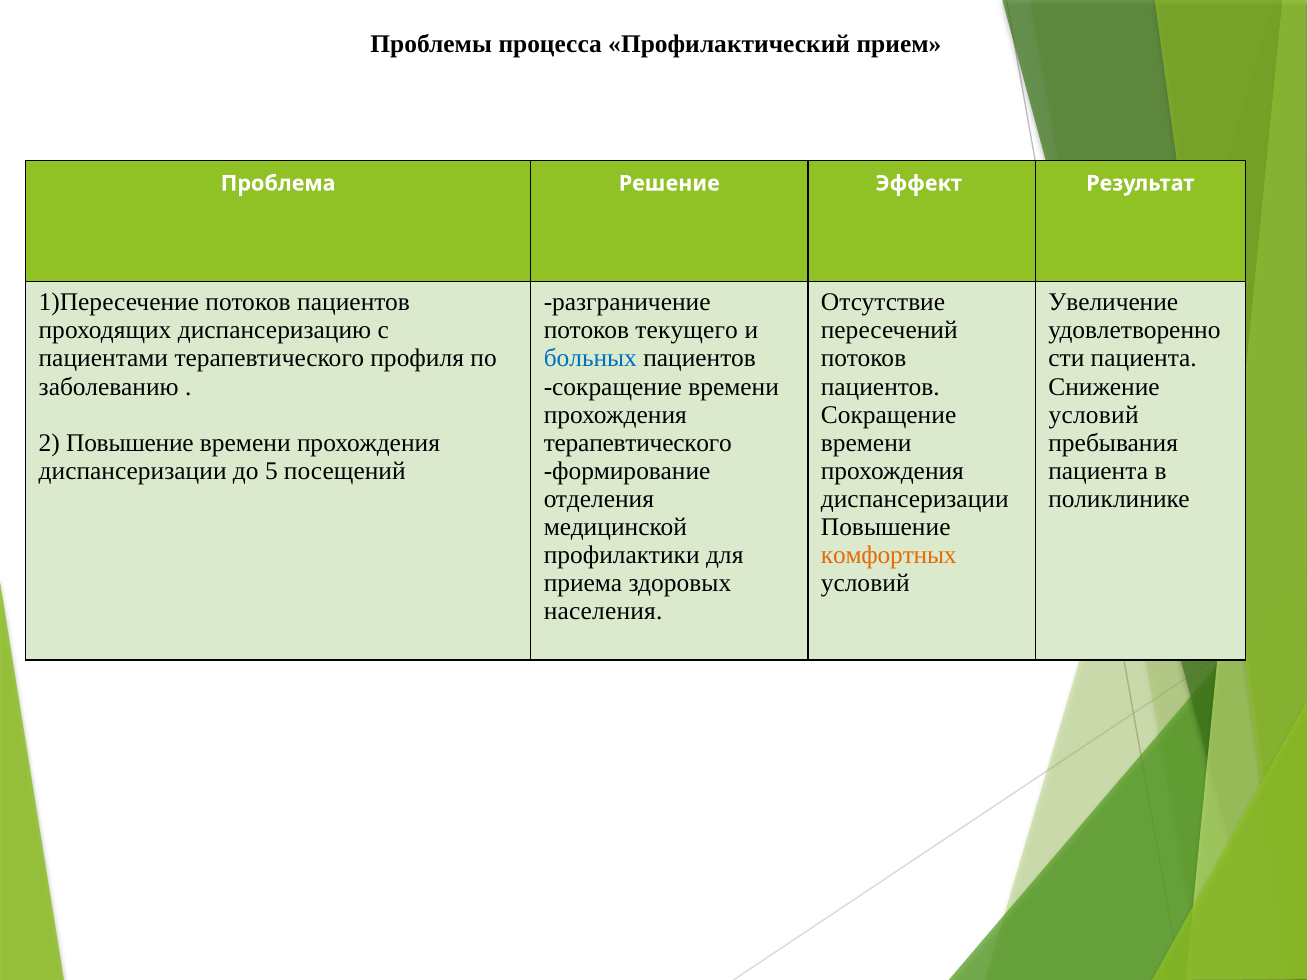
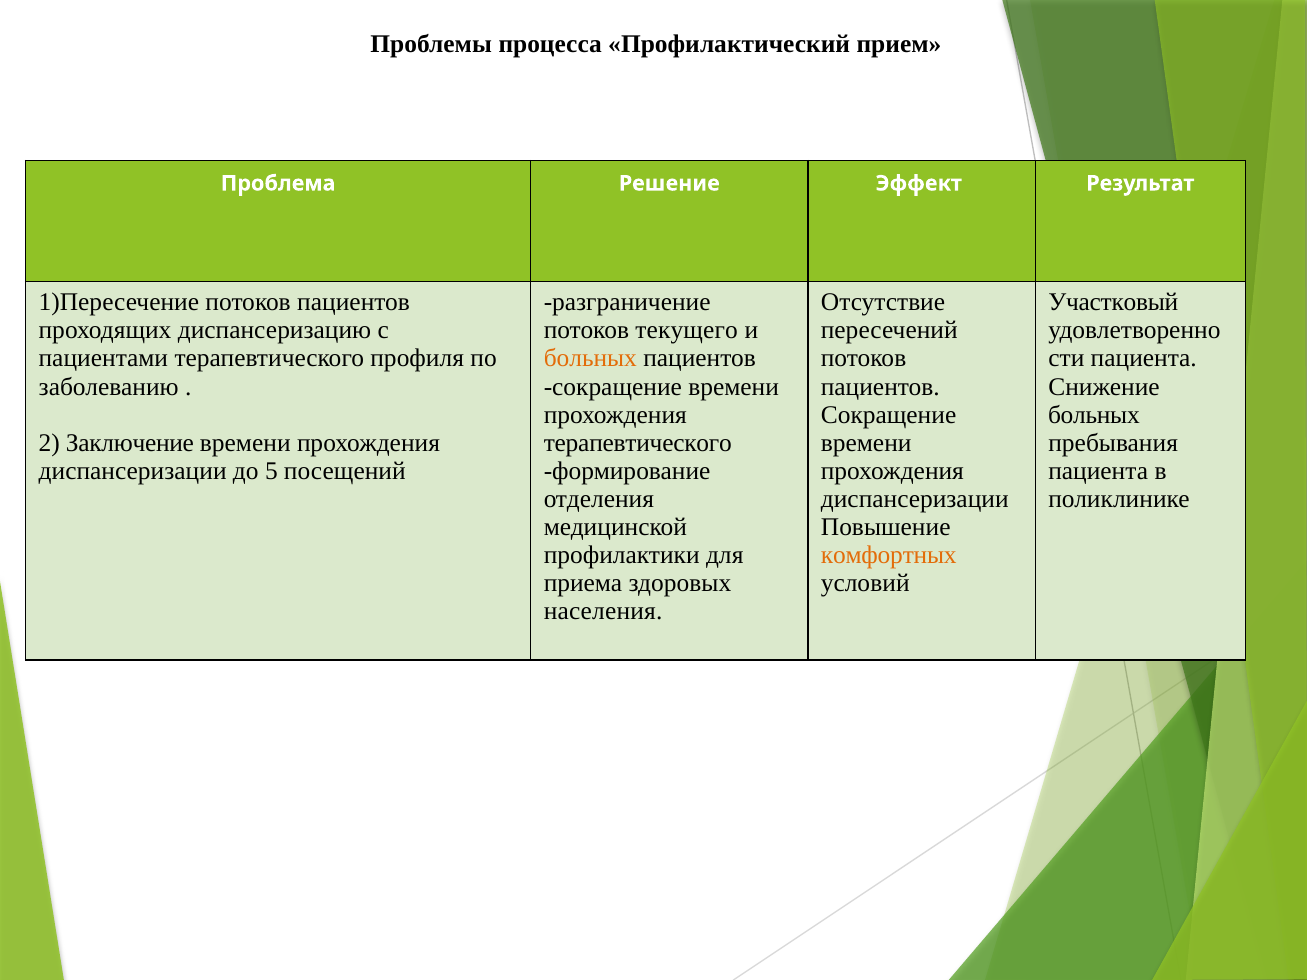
Увеличение: Увеличение -> Участковый (1113, 303)
больных colour: blue -> orange (590, 359)
условий: условий -> больных (1094, 415)
2 Повышение: Повышение -> Заключение (130, 443)
